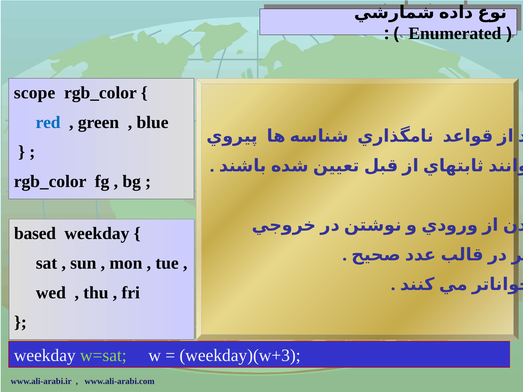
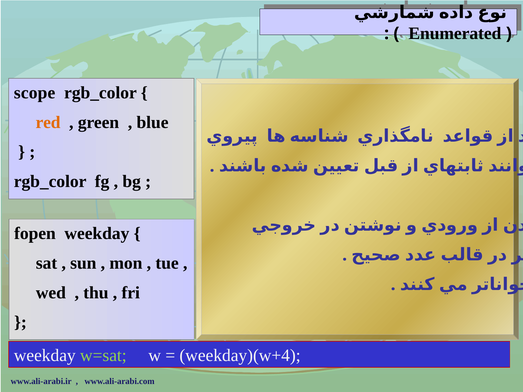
red colour: blue -> orange (48, 122)
based: based -> fopen (35, 234)
weekday)(w+3: weekday)(w+3 -> weekday)(w+4 (240, 356)
